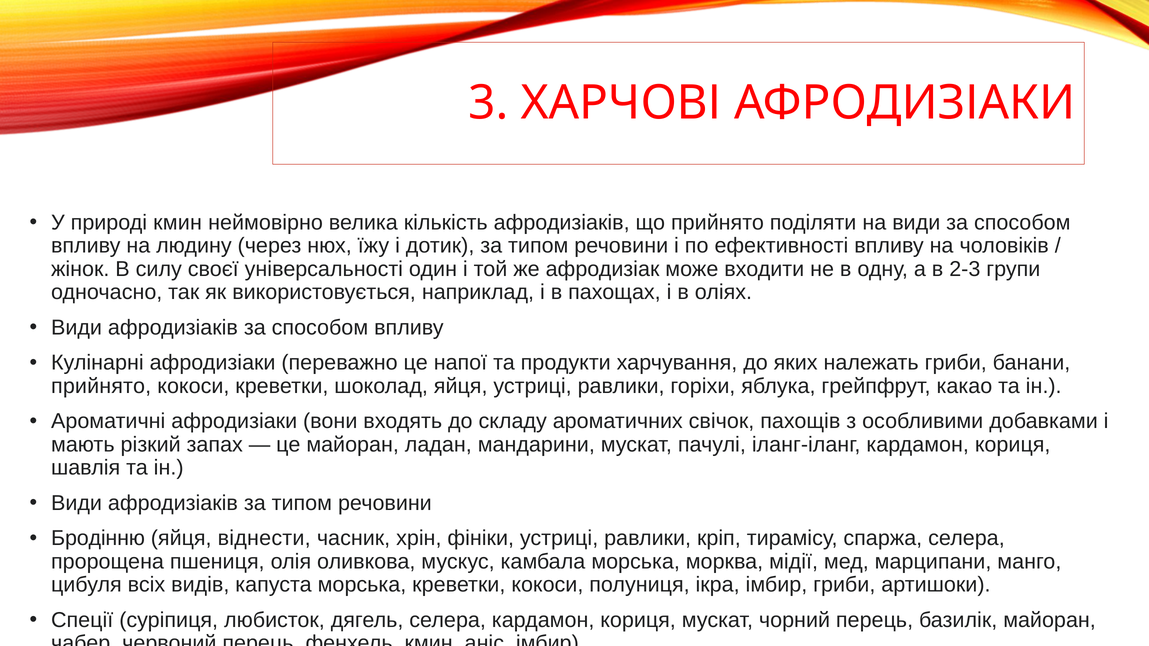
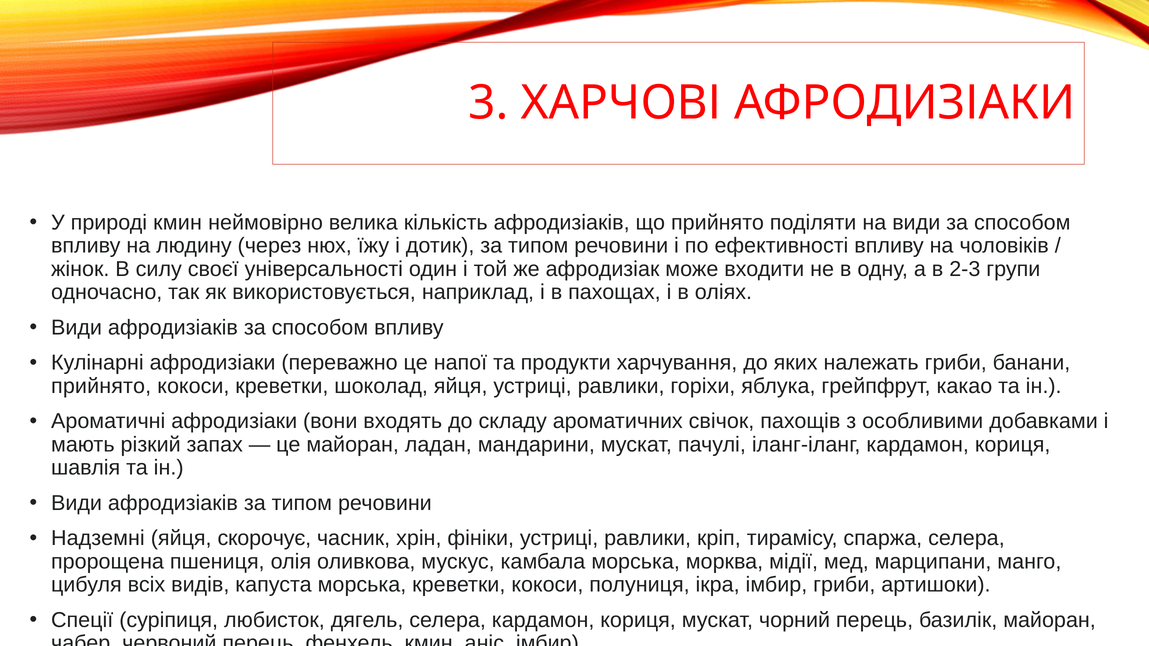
Бродінню: Бродінню -> Надземні (98, 539)
віднести: віднести -> скорочує (264, 539)
